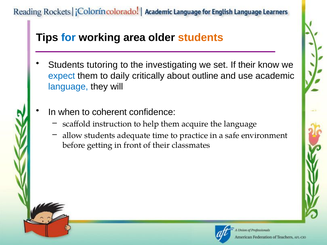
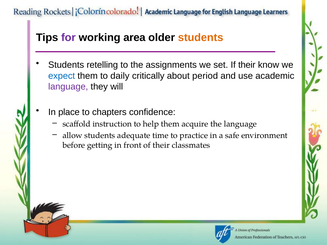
for colour: blue -> purple (68, 38)
tutoring: tutoring -> retelling (102, 65)
investigating: investigating -> assignments (171, 65)
outline: outline -> period (205, 76)
language colour: blue -> purple (68, 87)
when: when -> place (69, 112)
coherent: coherent -> chapters (109, 112)
